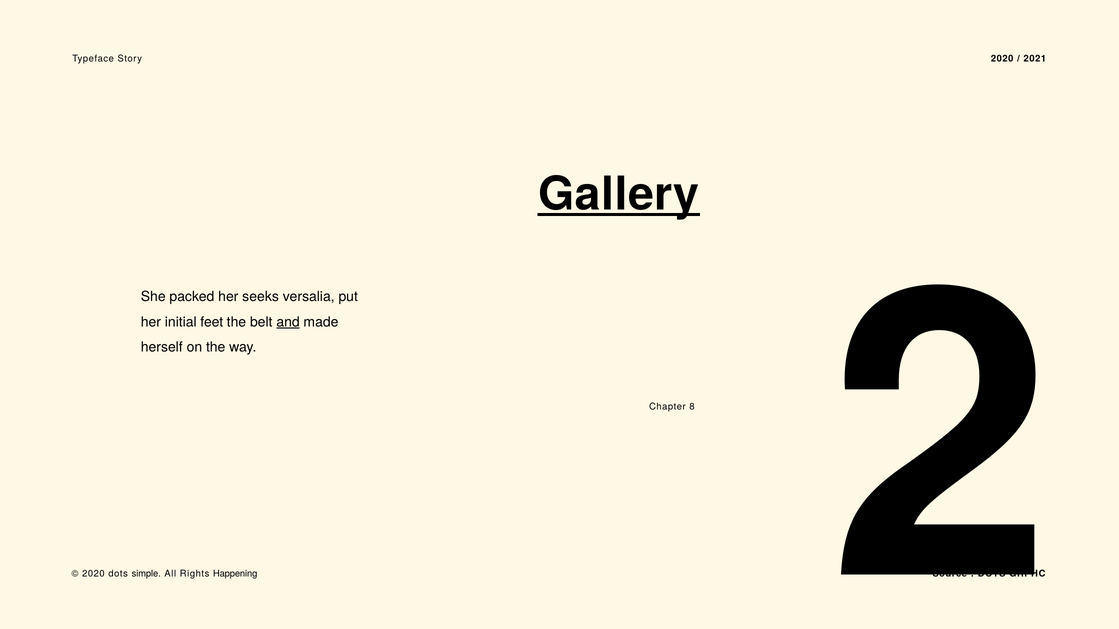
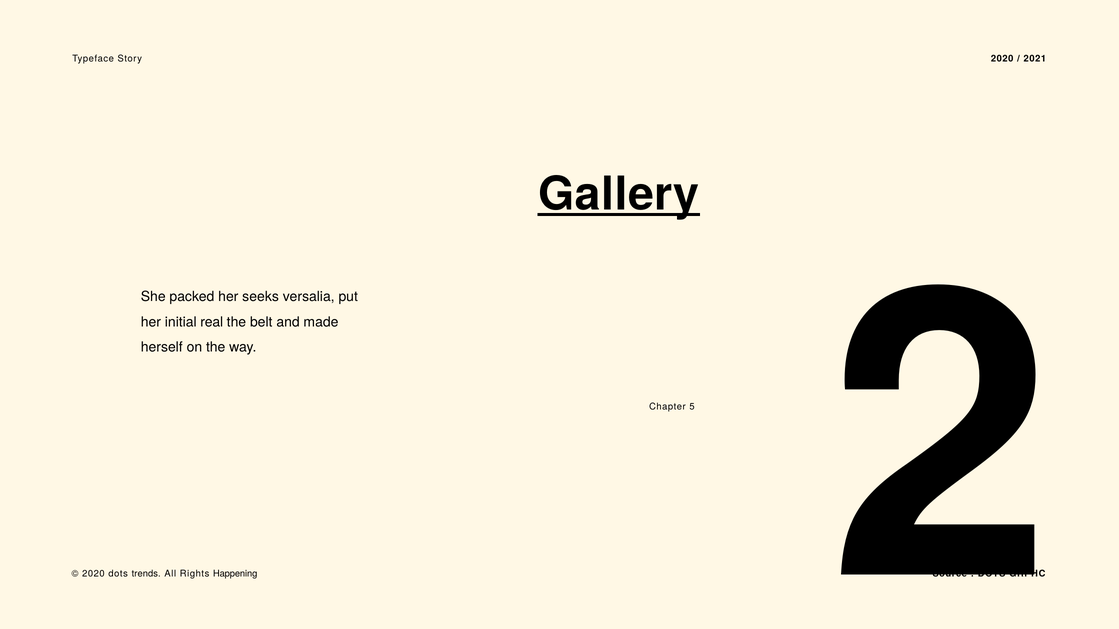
feet: feet -> real (212, 322)
and underline: present -> none (288, 322)
8: 8 -> 5 (692, 407)
simple: simple -> trends (146, 574)
